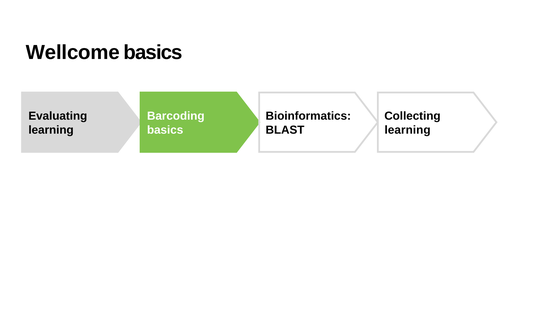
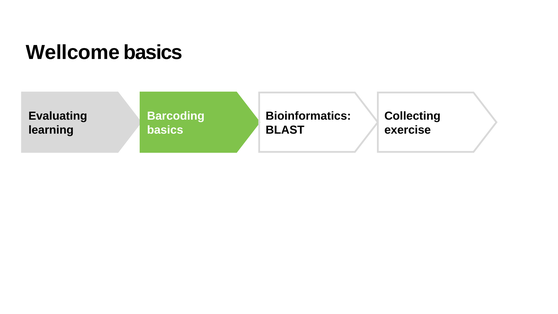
learning: learning -> exercise (408, 130)
